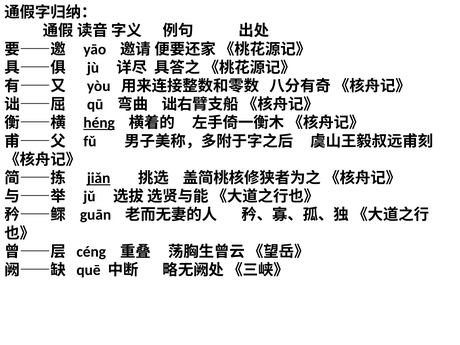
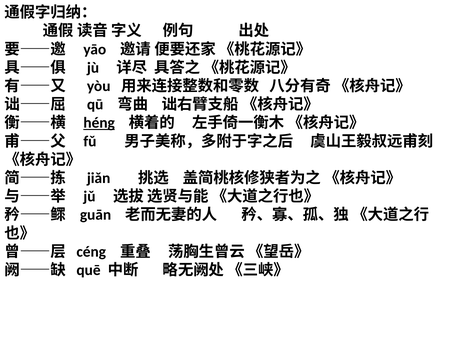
jiǎn underline: present -> none (99, 178)
